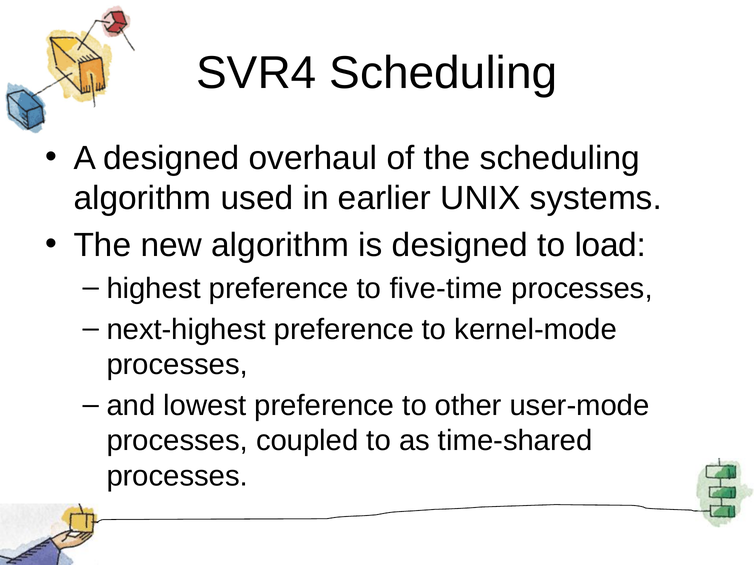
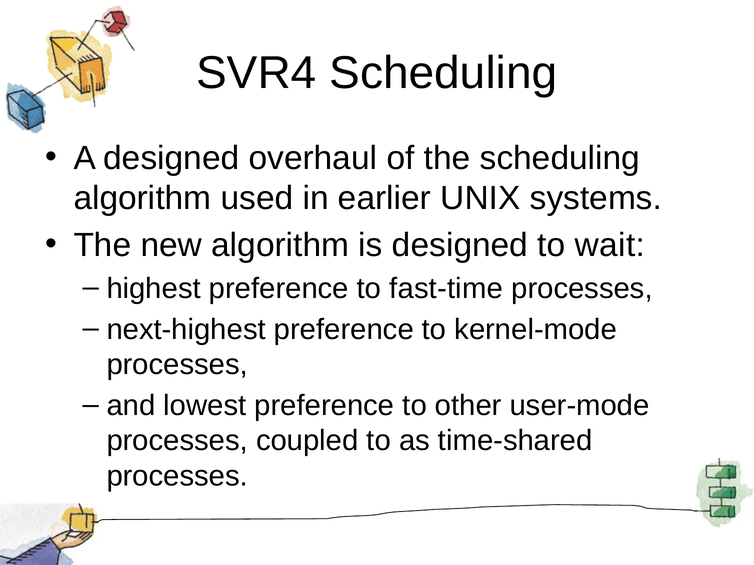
load: load -> wait (610, 245)
five-time: five-time -> fast-time (446, 289)
